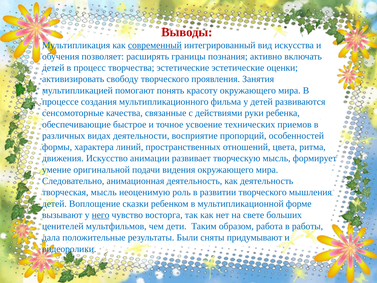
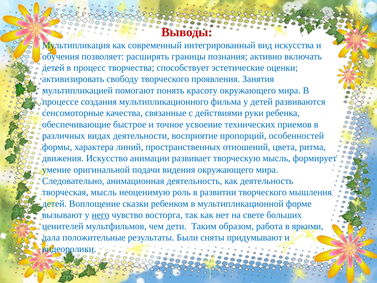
современный underline: present -> none (155, 45)
творчества эстетические: эстетические -> способствует (183, 68)
работы: работы -> яркими (308, 226)
